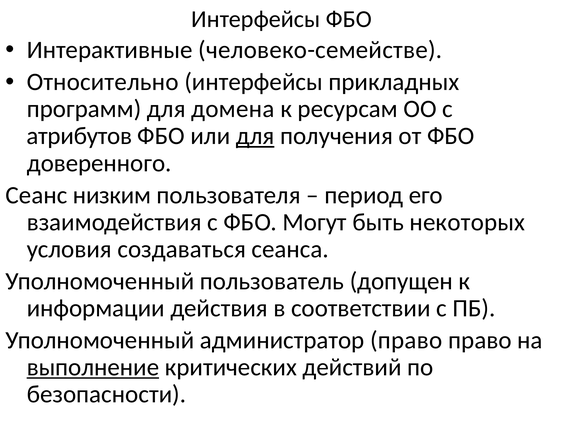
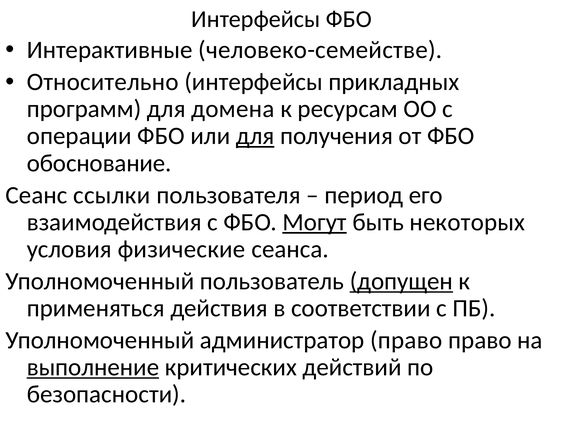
атрибутов: атрибутов -> операции (79, 136)
доверенного: доверенного -> обоснование (99, 163)
низким: низким -> ссылки (112, 195)
Могут underline: none -> present (315, 222)
создаваться: создаваться -> физические (182, 249)
допущен underline: none -> present (401, 281)
информации: информации -> применяться (96, 308)
